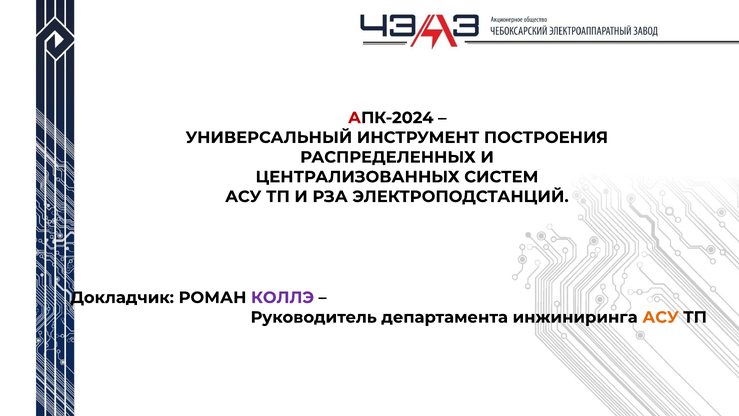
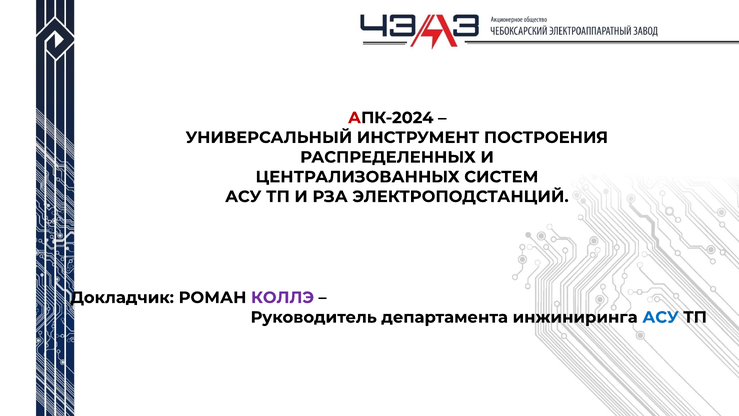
АСУ colour: orange -> blue (661, 317)
